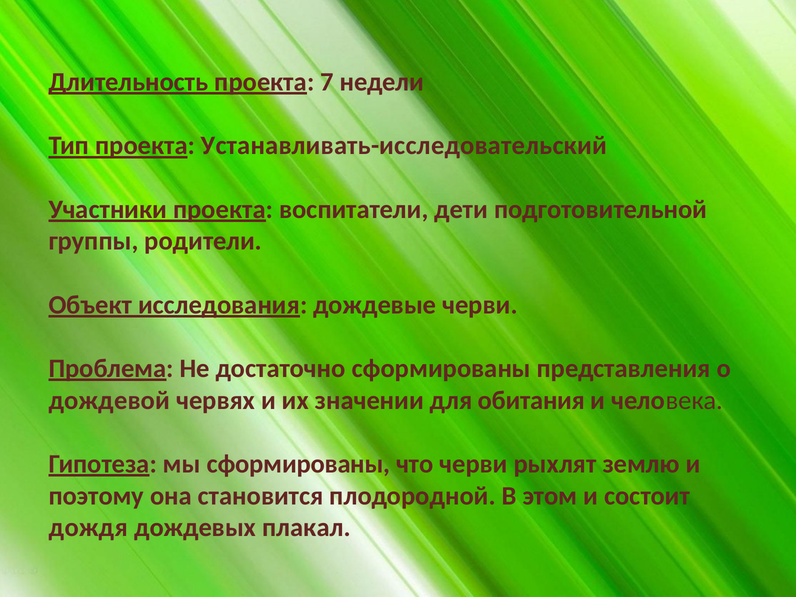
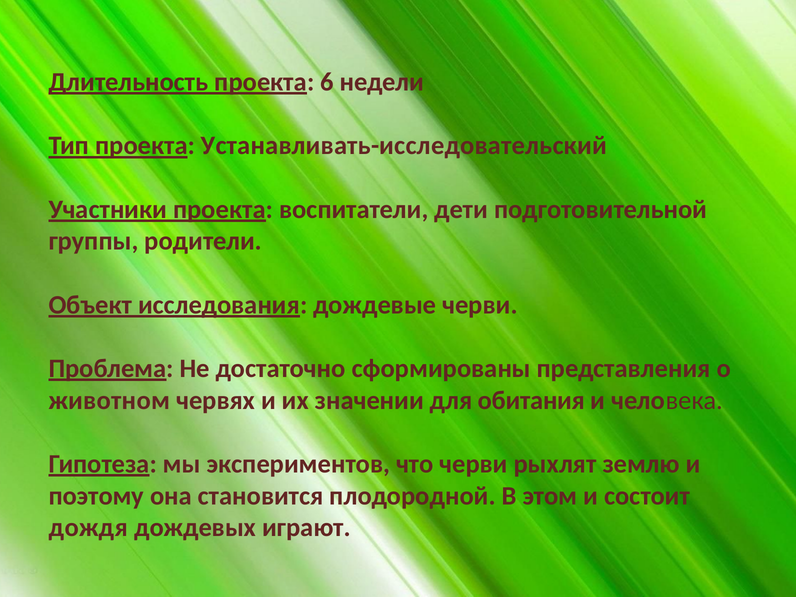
7: 7 -> 6 (327, 82)
дождевой: дождевой -> животном (109, 400)
мы сформированы: сформированы -> экспериментов (298, 464)
плакал: плакал -> играют (306, 528)
